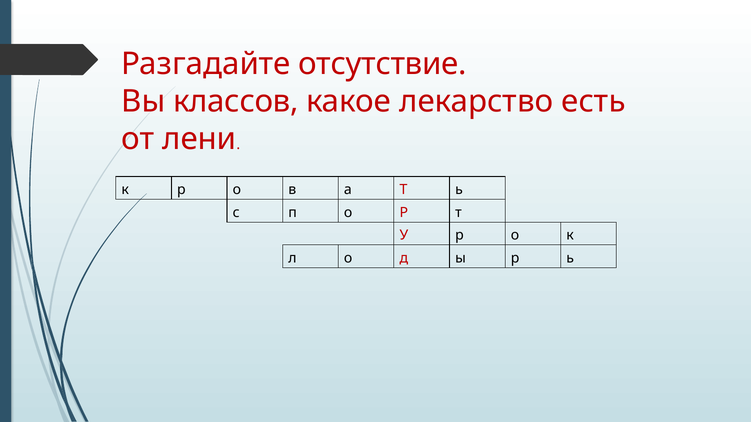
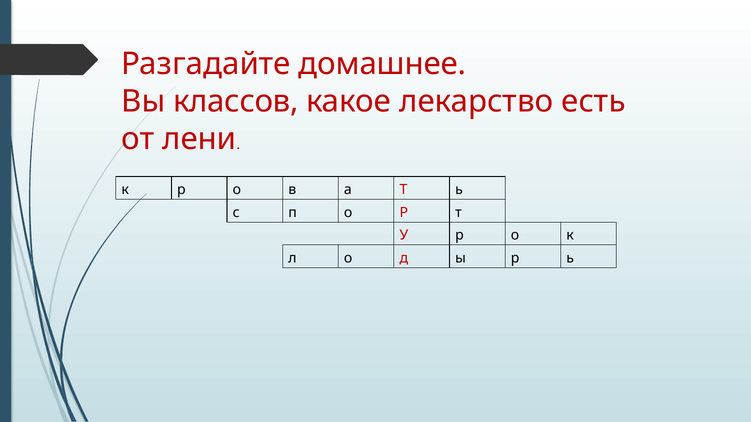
отсутствие: отсутствие -> домашнее (382, 64)
